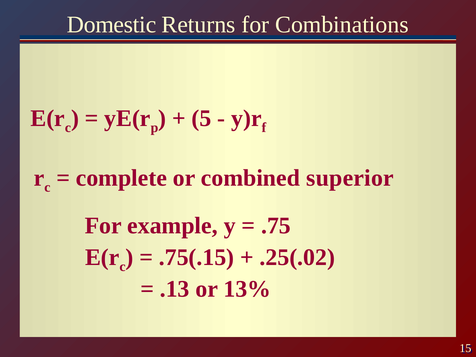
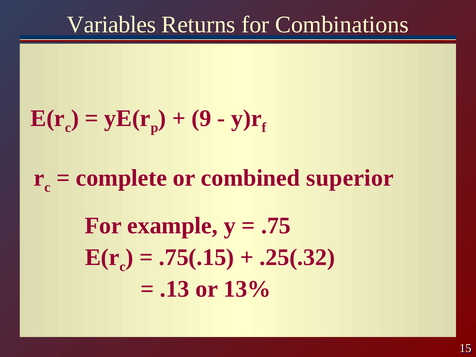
Domestic: Domestic -> Variables (111, 25)
5: 5 -> 9 (201, 118)
.25(.02: .25(.02 -> .25(.32 (297, 257)
